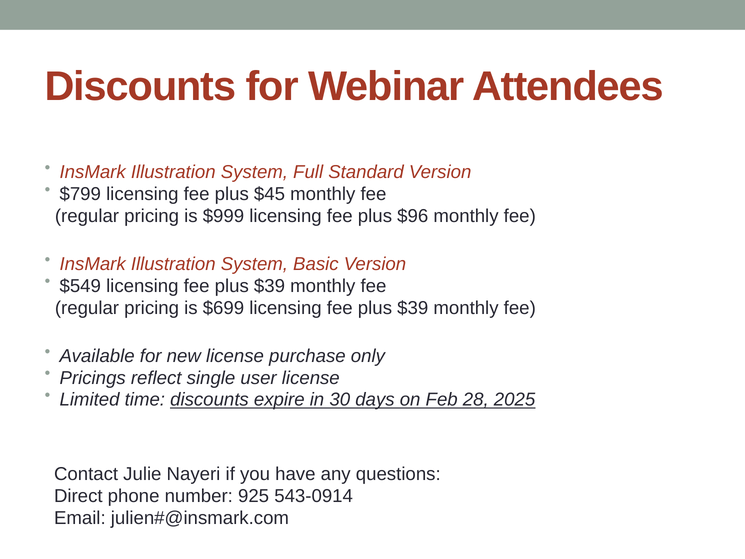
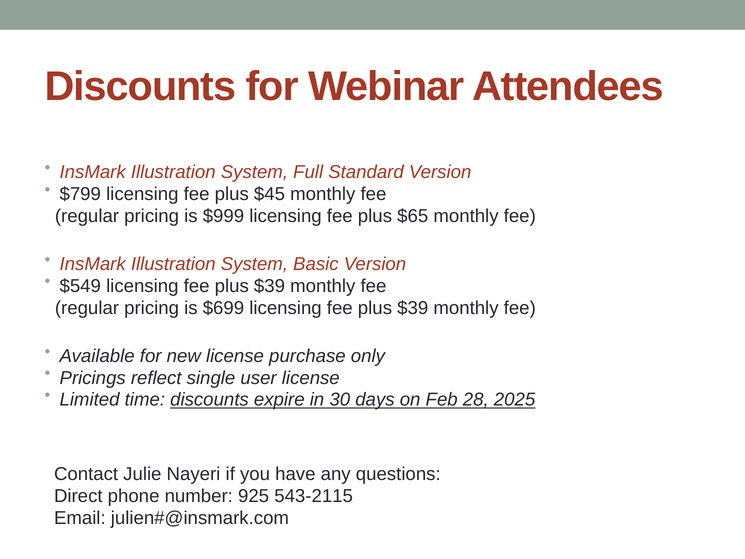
$96: $96 -> $65 (413, 216)
543-0914: 543-0914 -> 543-2115 (314, 496)
